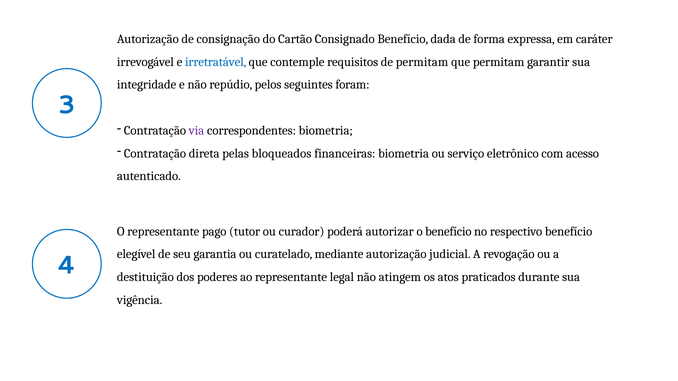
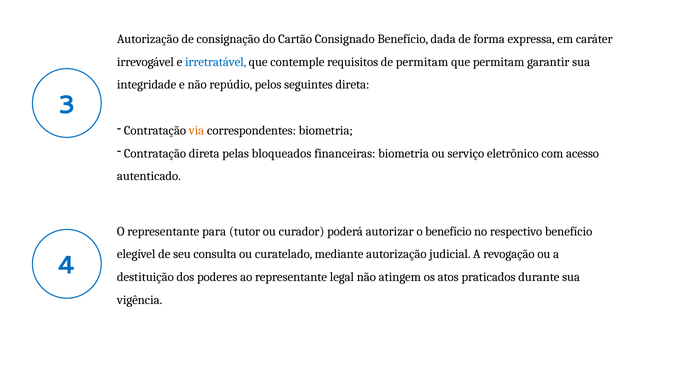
seguintes foram: foram -> direta (352, 85)
via colour: purple -> orange (197, 131)
pago: pago -> para (214, 232)
garantia: garantia -> consulta (215, 254)
